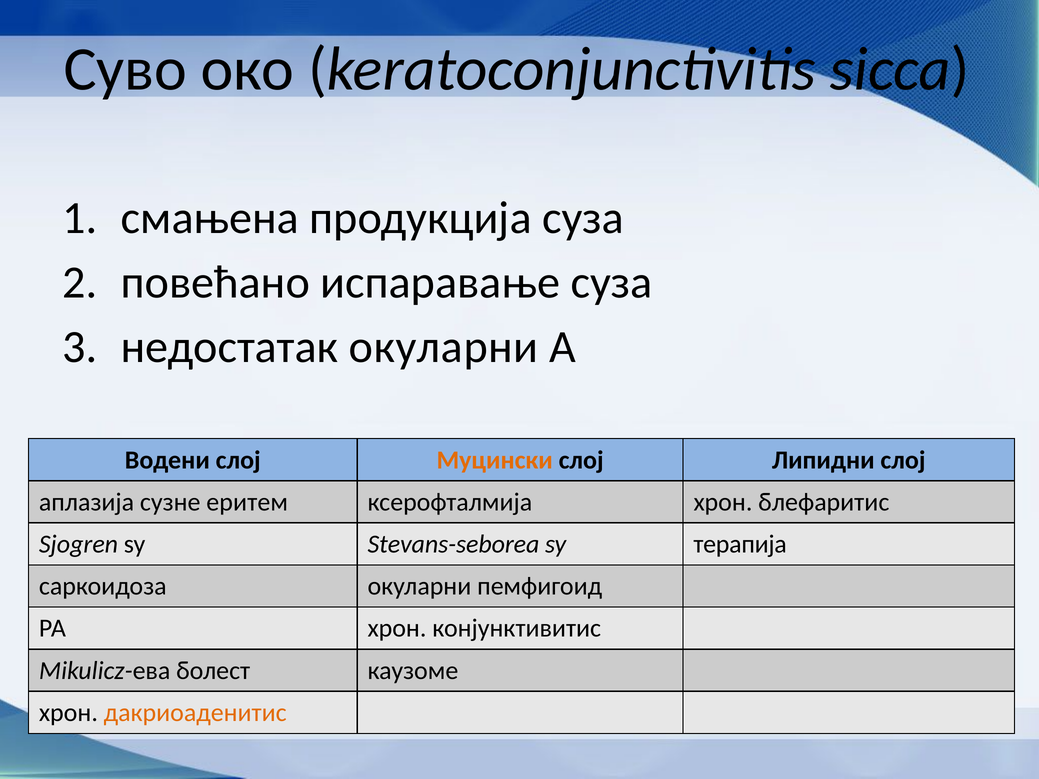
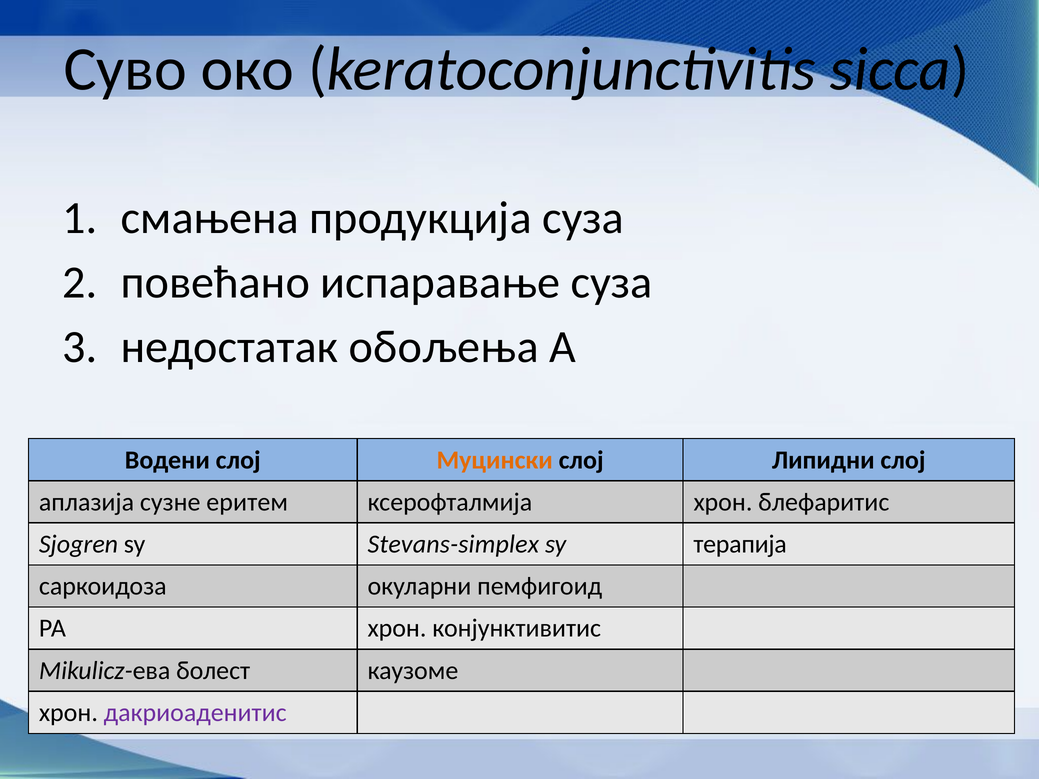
недостатак окуларни: окуларни -> обољења (444, 347)
Stevans-seborea: Stevans-seborea -> Stevans-simplex (453, 544)
дакриоаденитис colour: orange -> purple (195, 713)
